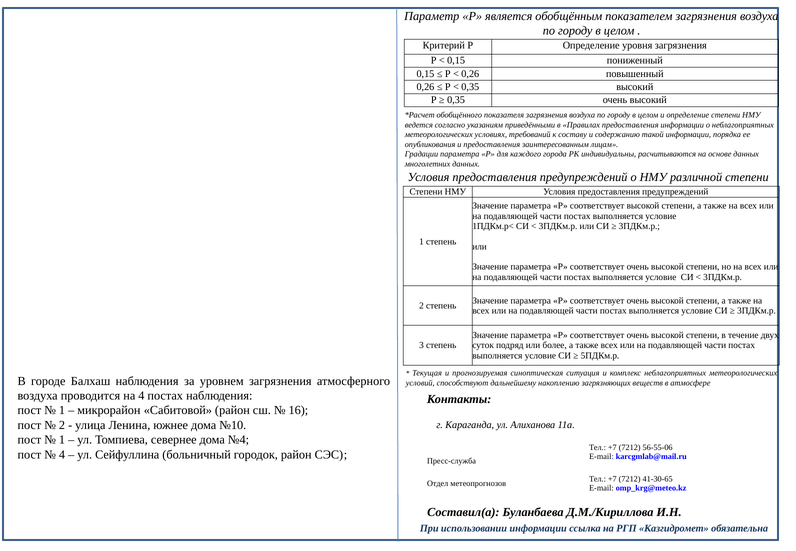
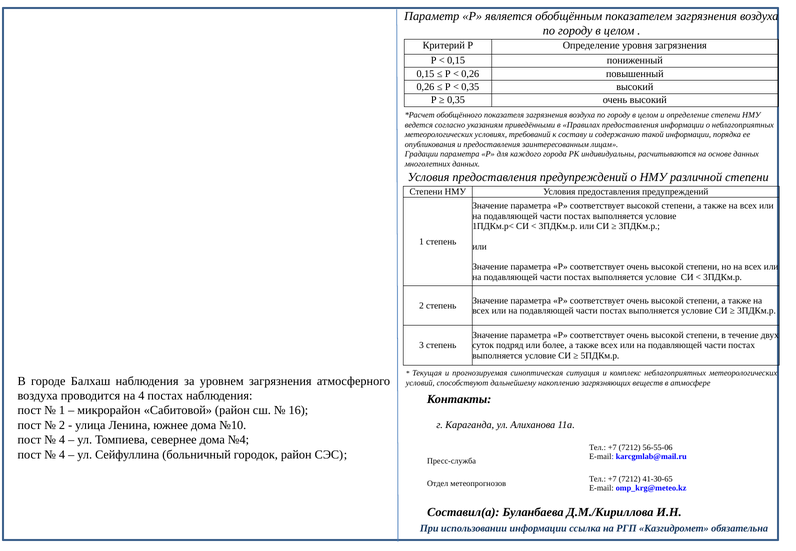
1: 1 -> 4 (62, 440)
